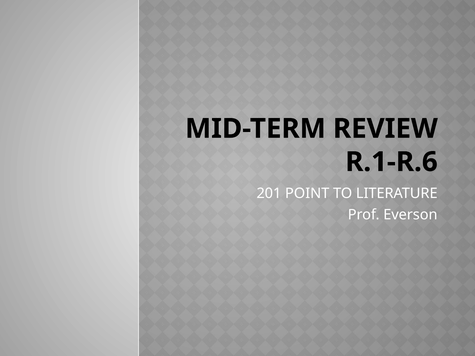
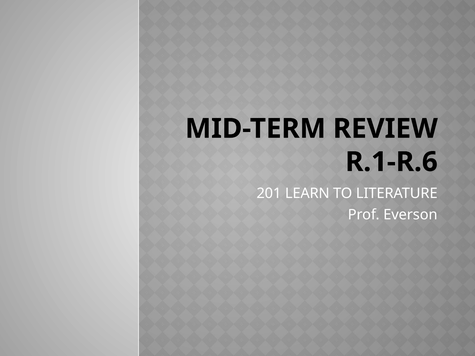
POINT: POINT -> LEARN (307, 194)
